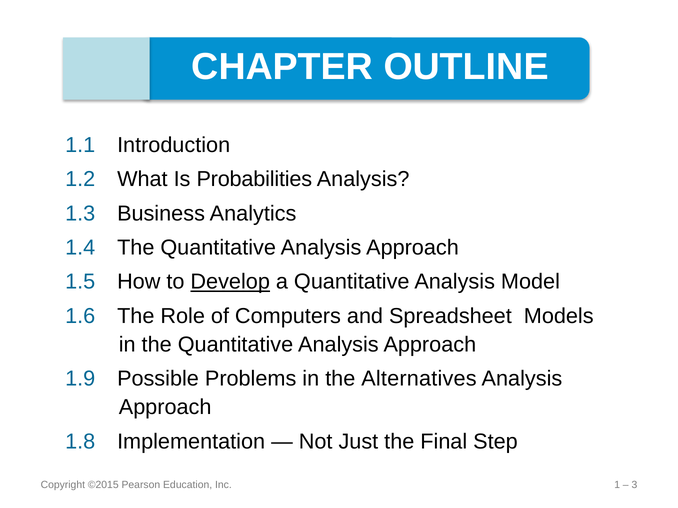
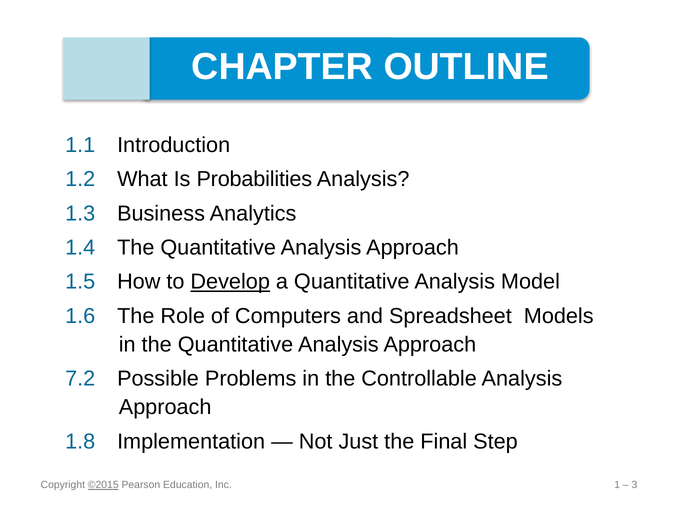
1.9: 1.9 -> 7.2 (80, 379)
Alternatives: Alternatives -> Controllable (419, 379)
©2015 underline: none -> present (103, 486)
